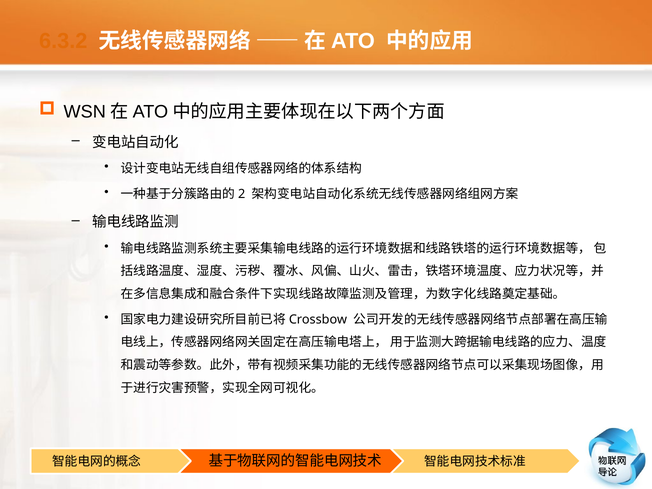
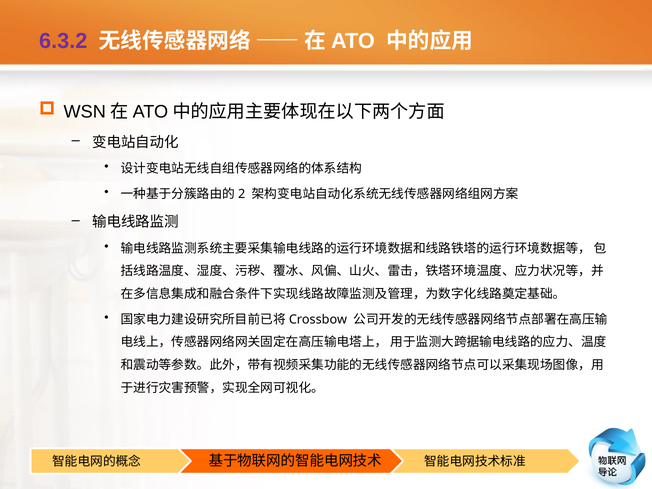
6.3.2 colour: orange -> purple (63, 41)
